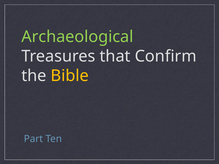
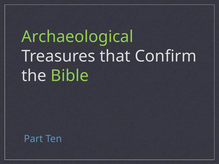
Bible colour: yellow -> light green (70, 76)
